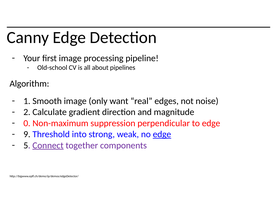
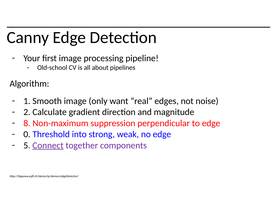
0: 0 -> 8 (27, 123)
9: 9 -> 0 (27, 134)
edge underline: present -> none (162, 134)
